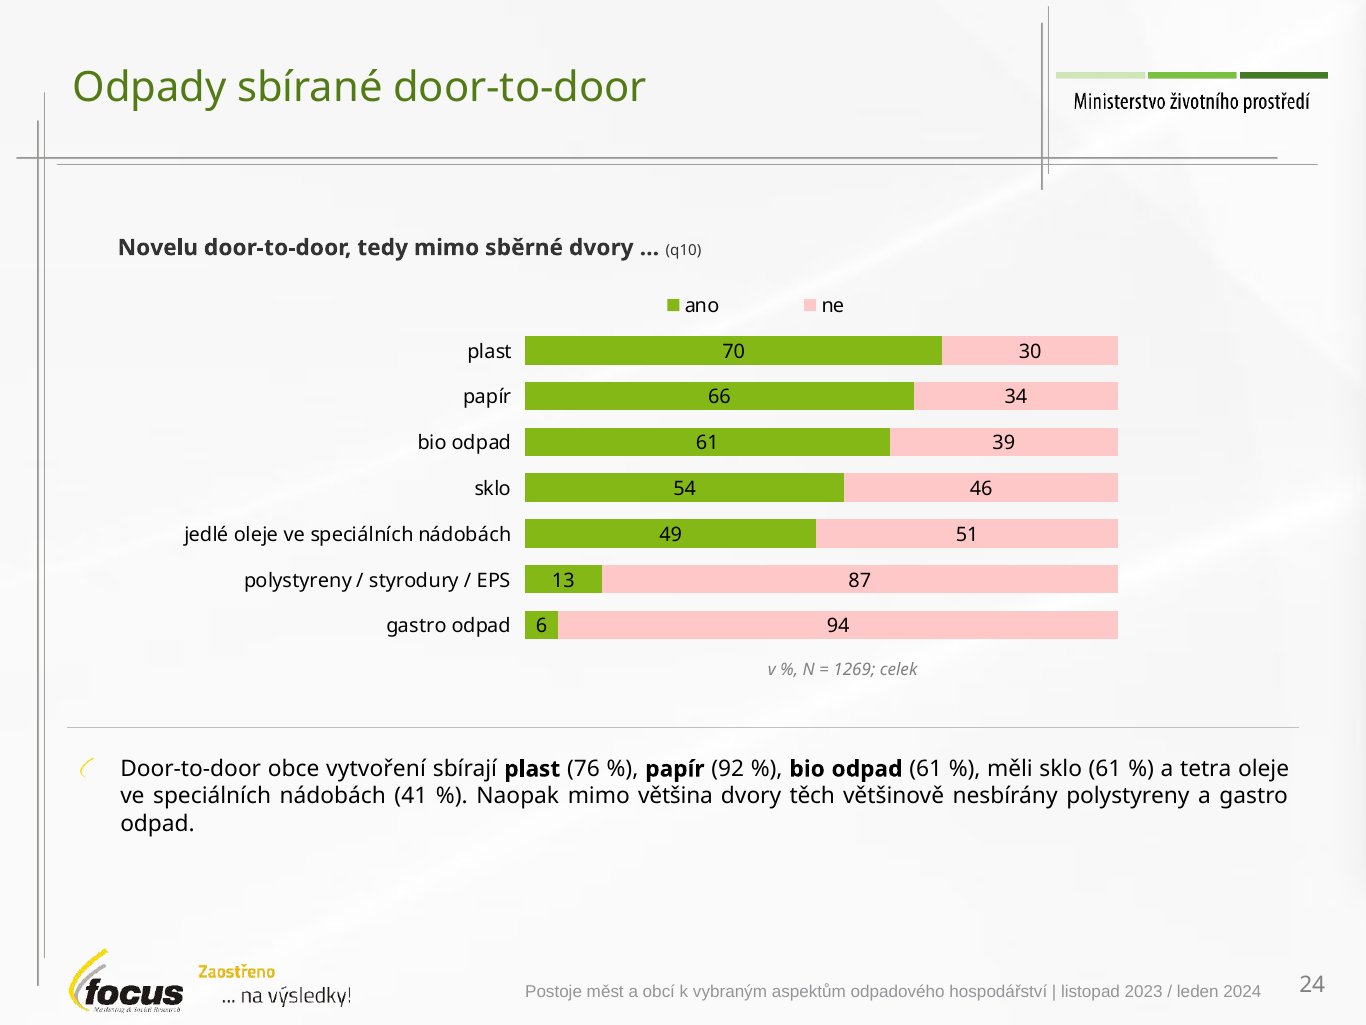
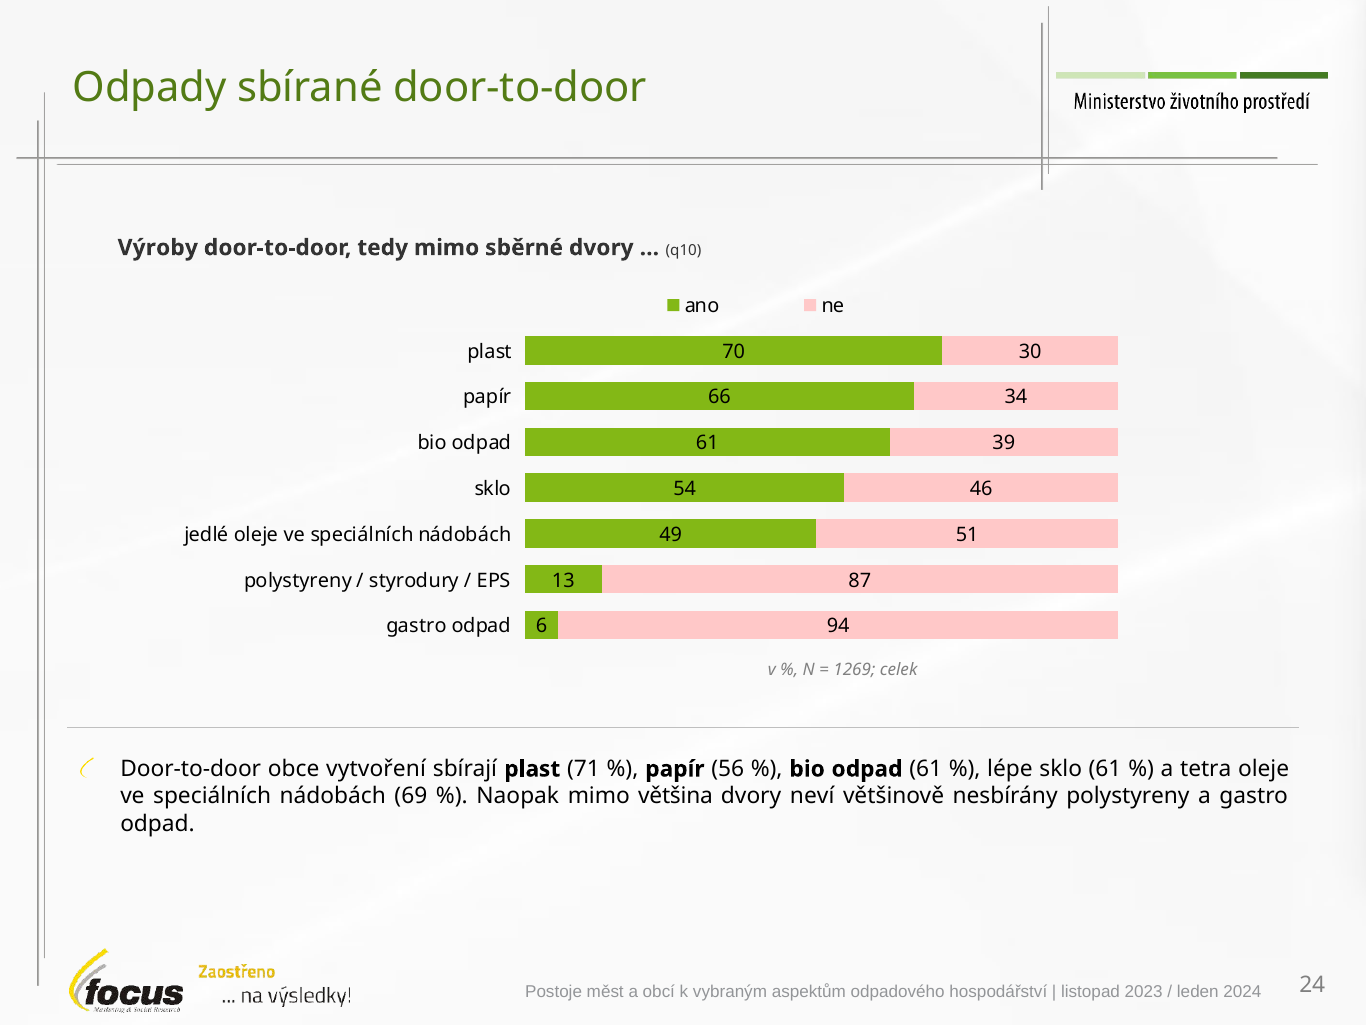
Novelu: Novelu -> Výroby (158, 248)
76: 76 -> 71 (583, 769)
92: 92 -> 56 (728, 769)
měli: měli -> lépe (1010, 769)
41: 41 -> 69 (411, 796)
těch: těch -> neví (812, 796)
